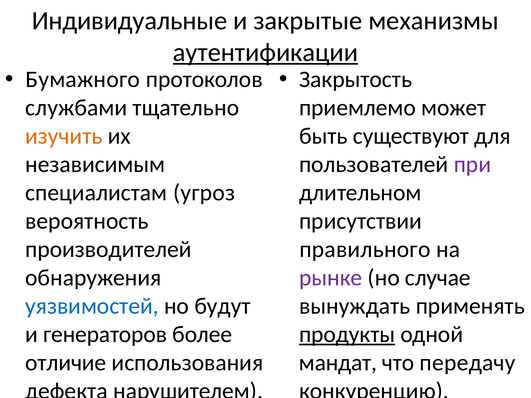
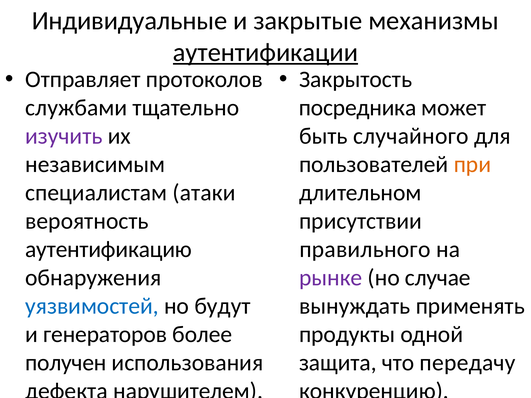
Бумажного: Бумажного -> Отправляет (83, 80)
приемлемо: приемлемо -> посредника (358, 108)
изучить colour: orange -> purple (64, 136)
существуют: существуют -> случайного (411, 136)
при colour: purple -> orange (472, 165)
угроз: угроз -> атаки (204, 193)
производителей: производителей -> аутентификацию (109, 250)
продукты underline: present -> none (347, 335)
отличие: отличие -> получен (66, 363)
мандат: мандат -> защита (338, 363)
